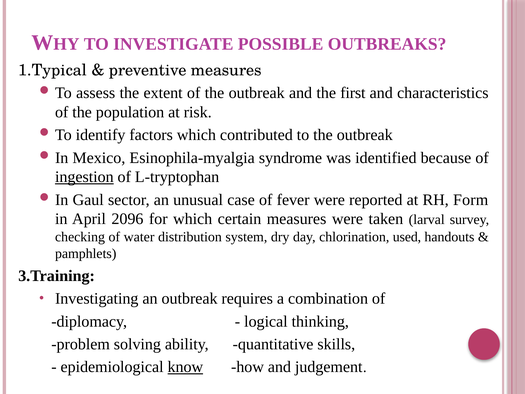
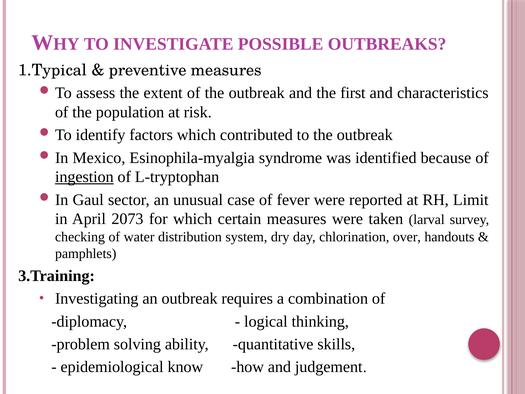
Form: Form -> Limit (471, 200)
2096: 2096 -> 2073 (127, 219)
used: used -> over (407, 237)
know underline: present -> none (185, 367)
